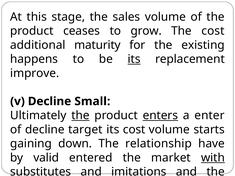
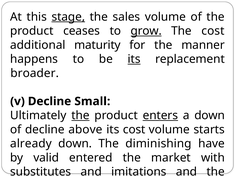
stage underline: none -> present (68, 17)
grow underline: none -> present (146, 31)
existing: existing -> manner (203, 45)
improve: improve -> broader (35, 73)
a enter: enter -> down (210, 116)
target: target -> above (85, 130)
gaining: gaining -> already (31, 144)
The relationship: relationship -> diminishing (158, 144)
with underline: present -> none (213, 158)
